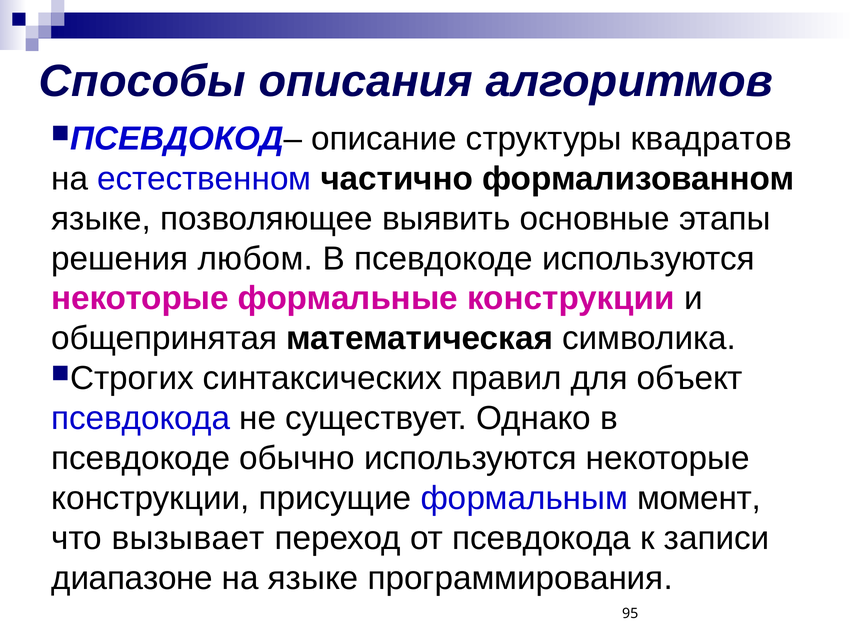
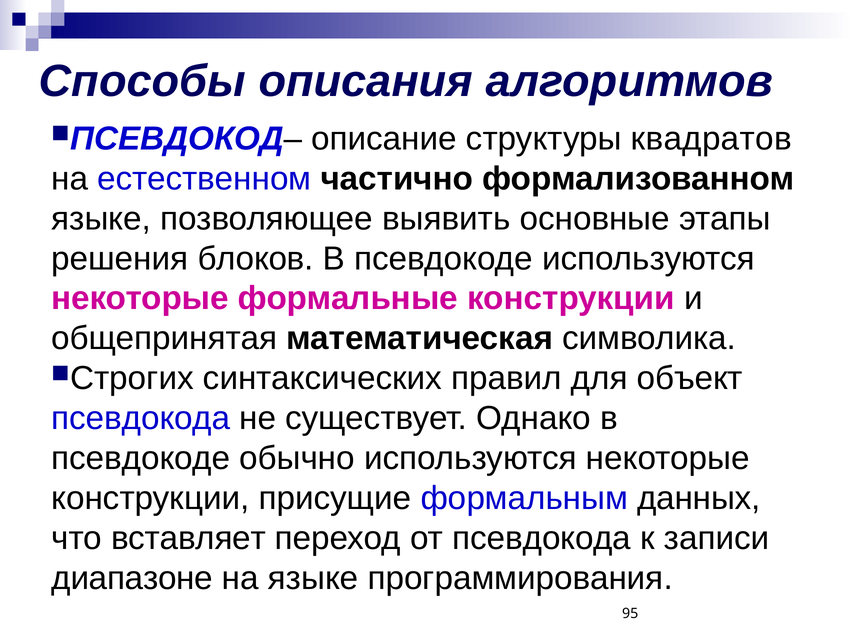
любом: любом -> блоков (256, 259)
момент: момент -> данных (699, 498)
вызывает: вызывает -> вставляет (188, 538)
